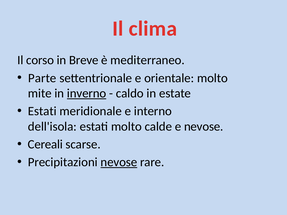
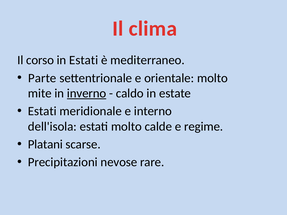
in Breve: Breve -> Estati (84, 60)
e nevose: nevose -> regime (204, 127)
Cereali: Cereali -> Platani (45, 144)
nevose underline: present -> none (119, 162)
